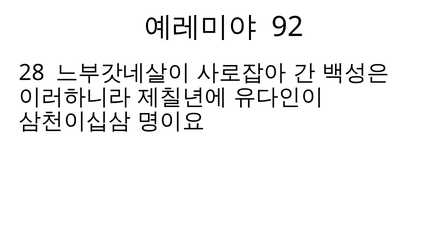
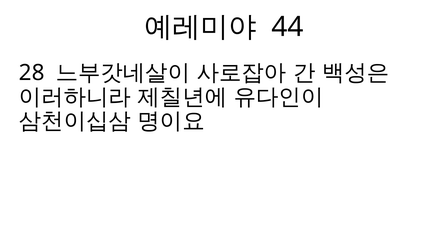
92: 92 -> 44 (288, 27)
